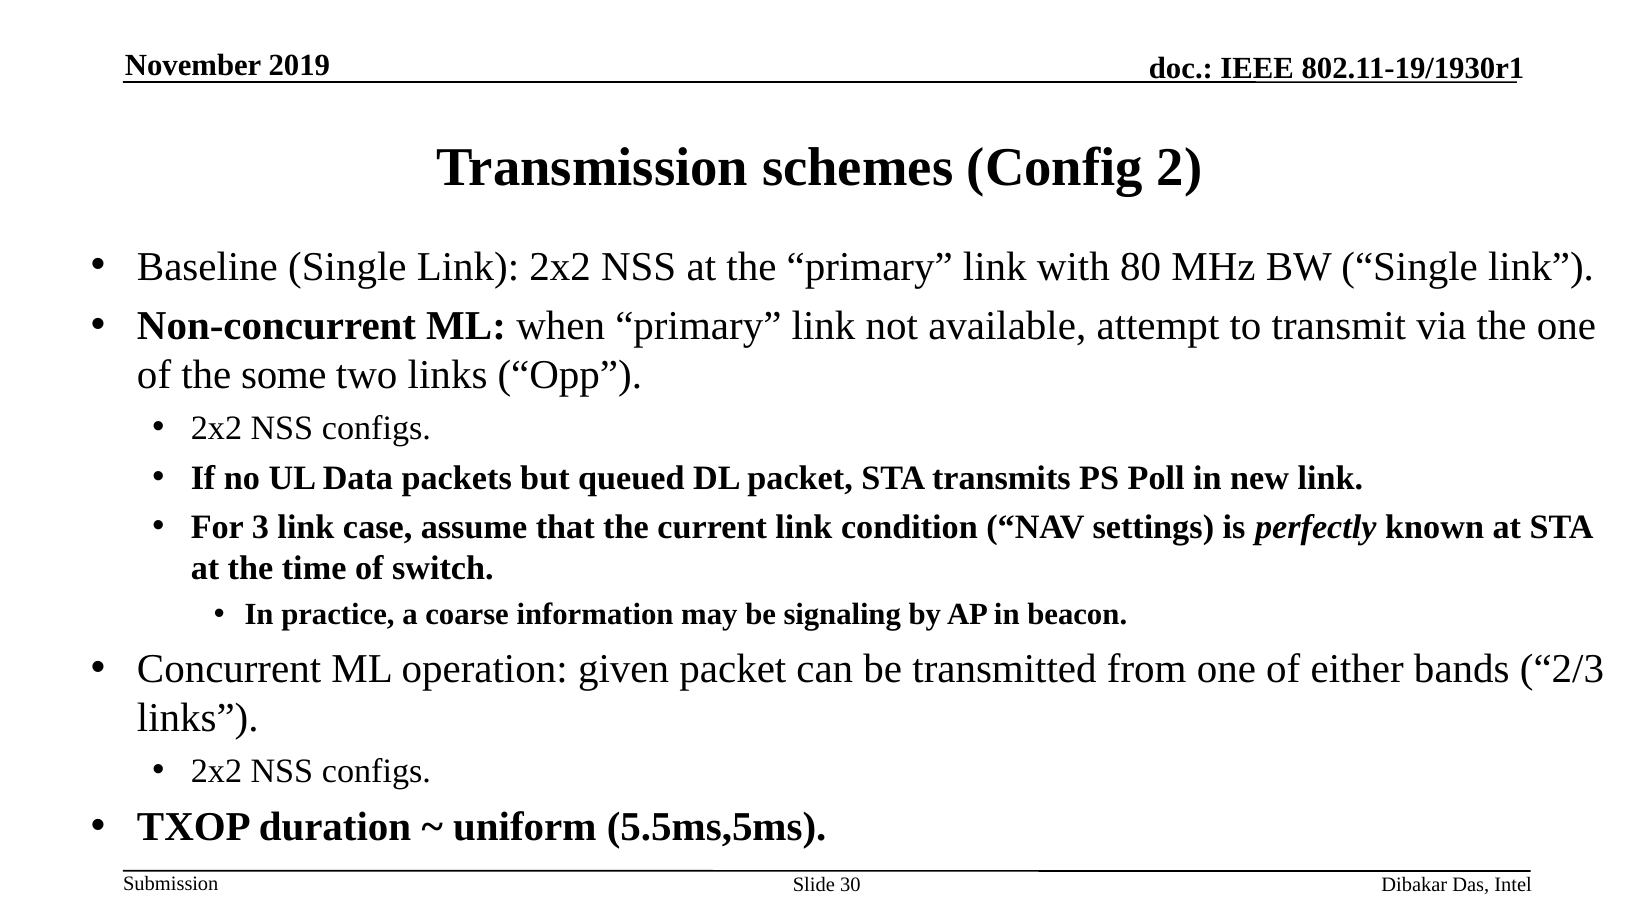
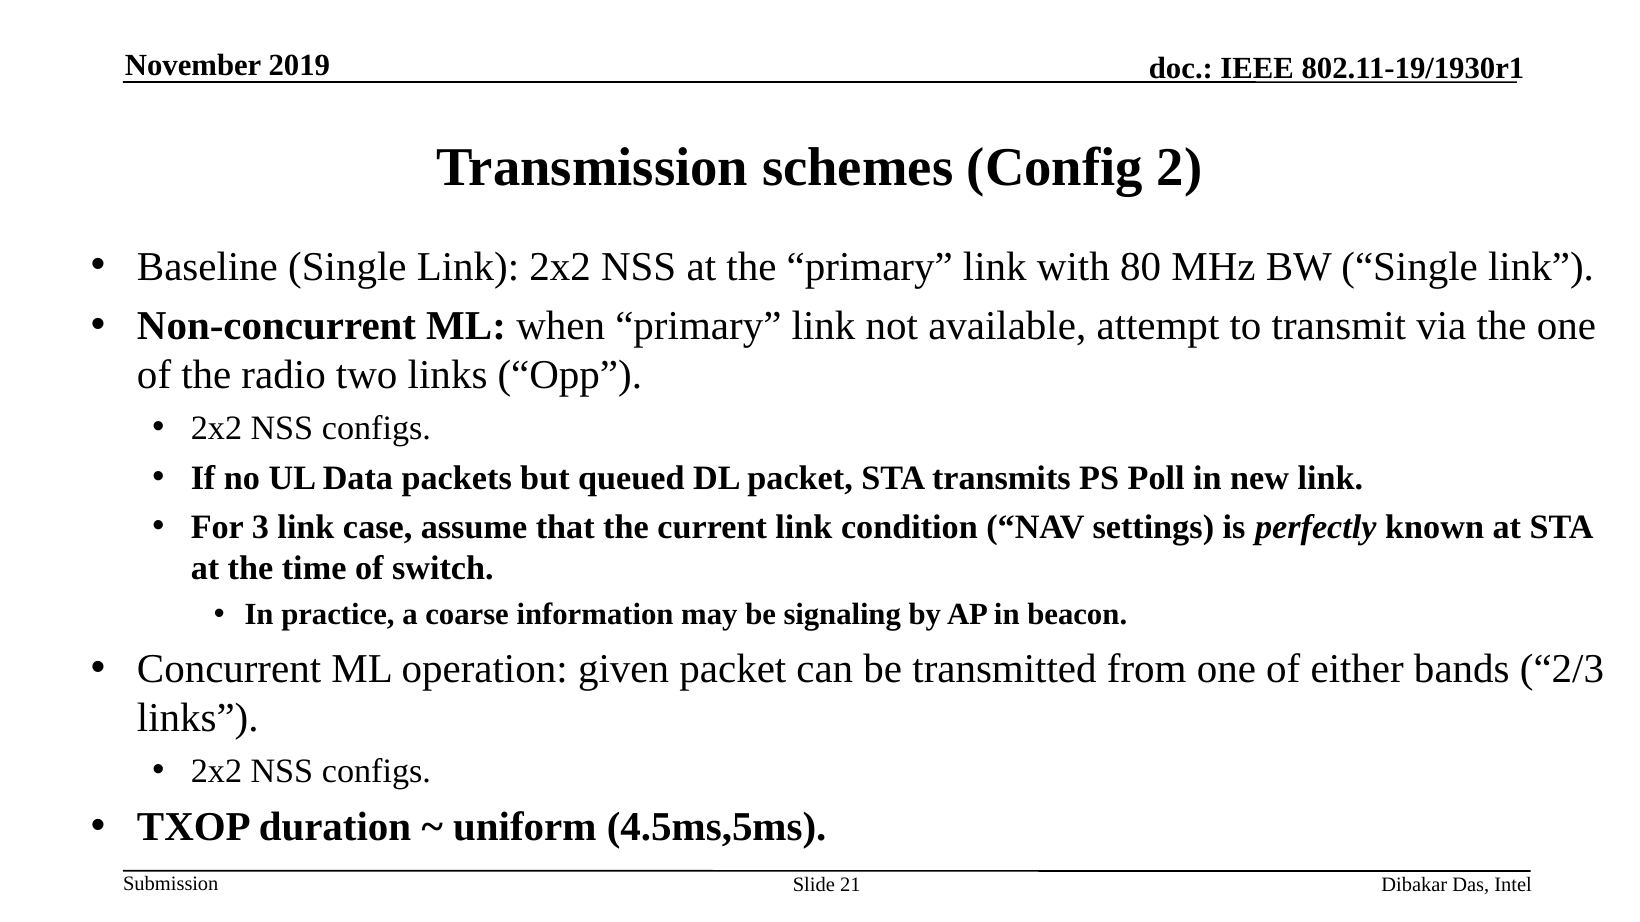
some: some -> radio (284, 376)
5.5ms,5ms: 5.5ms,5ms -> 4.5ms,5ms (717, 827)
30: 30 -> 21 (850, 885)
